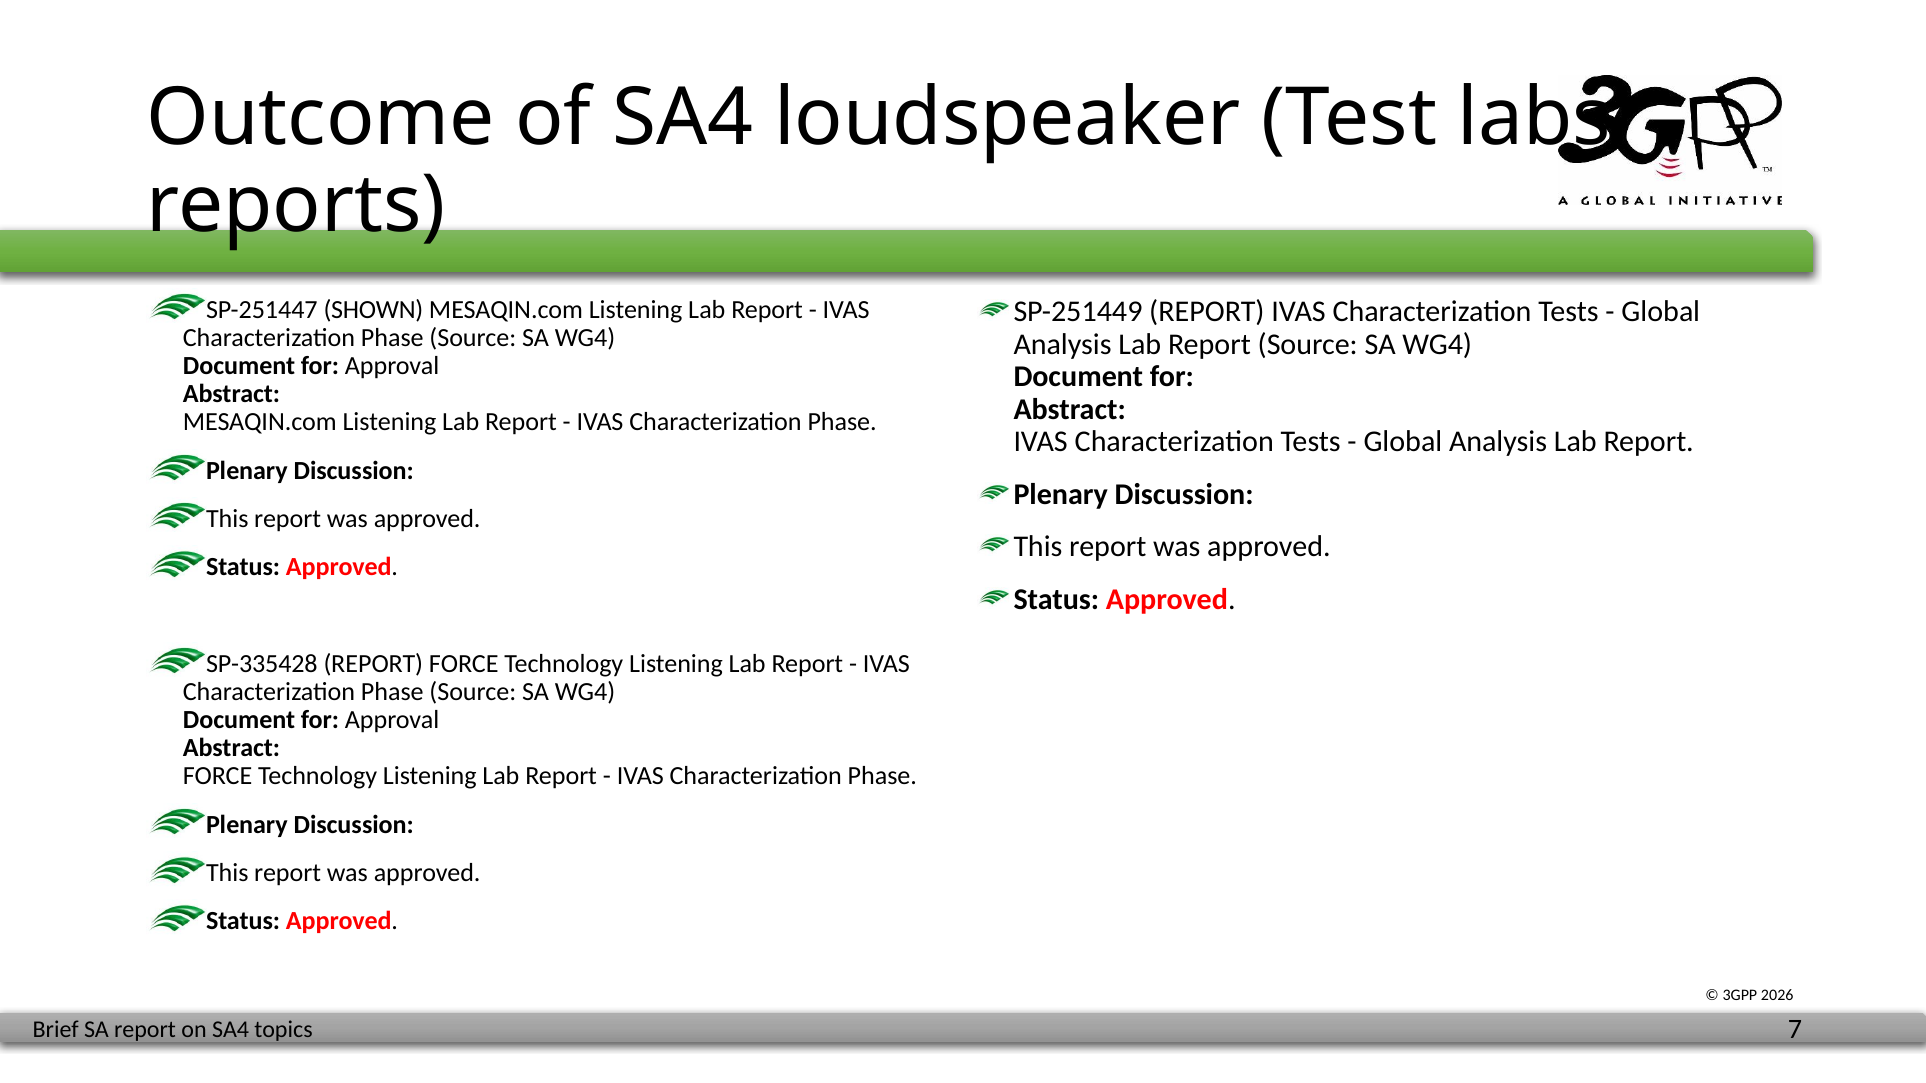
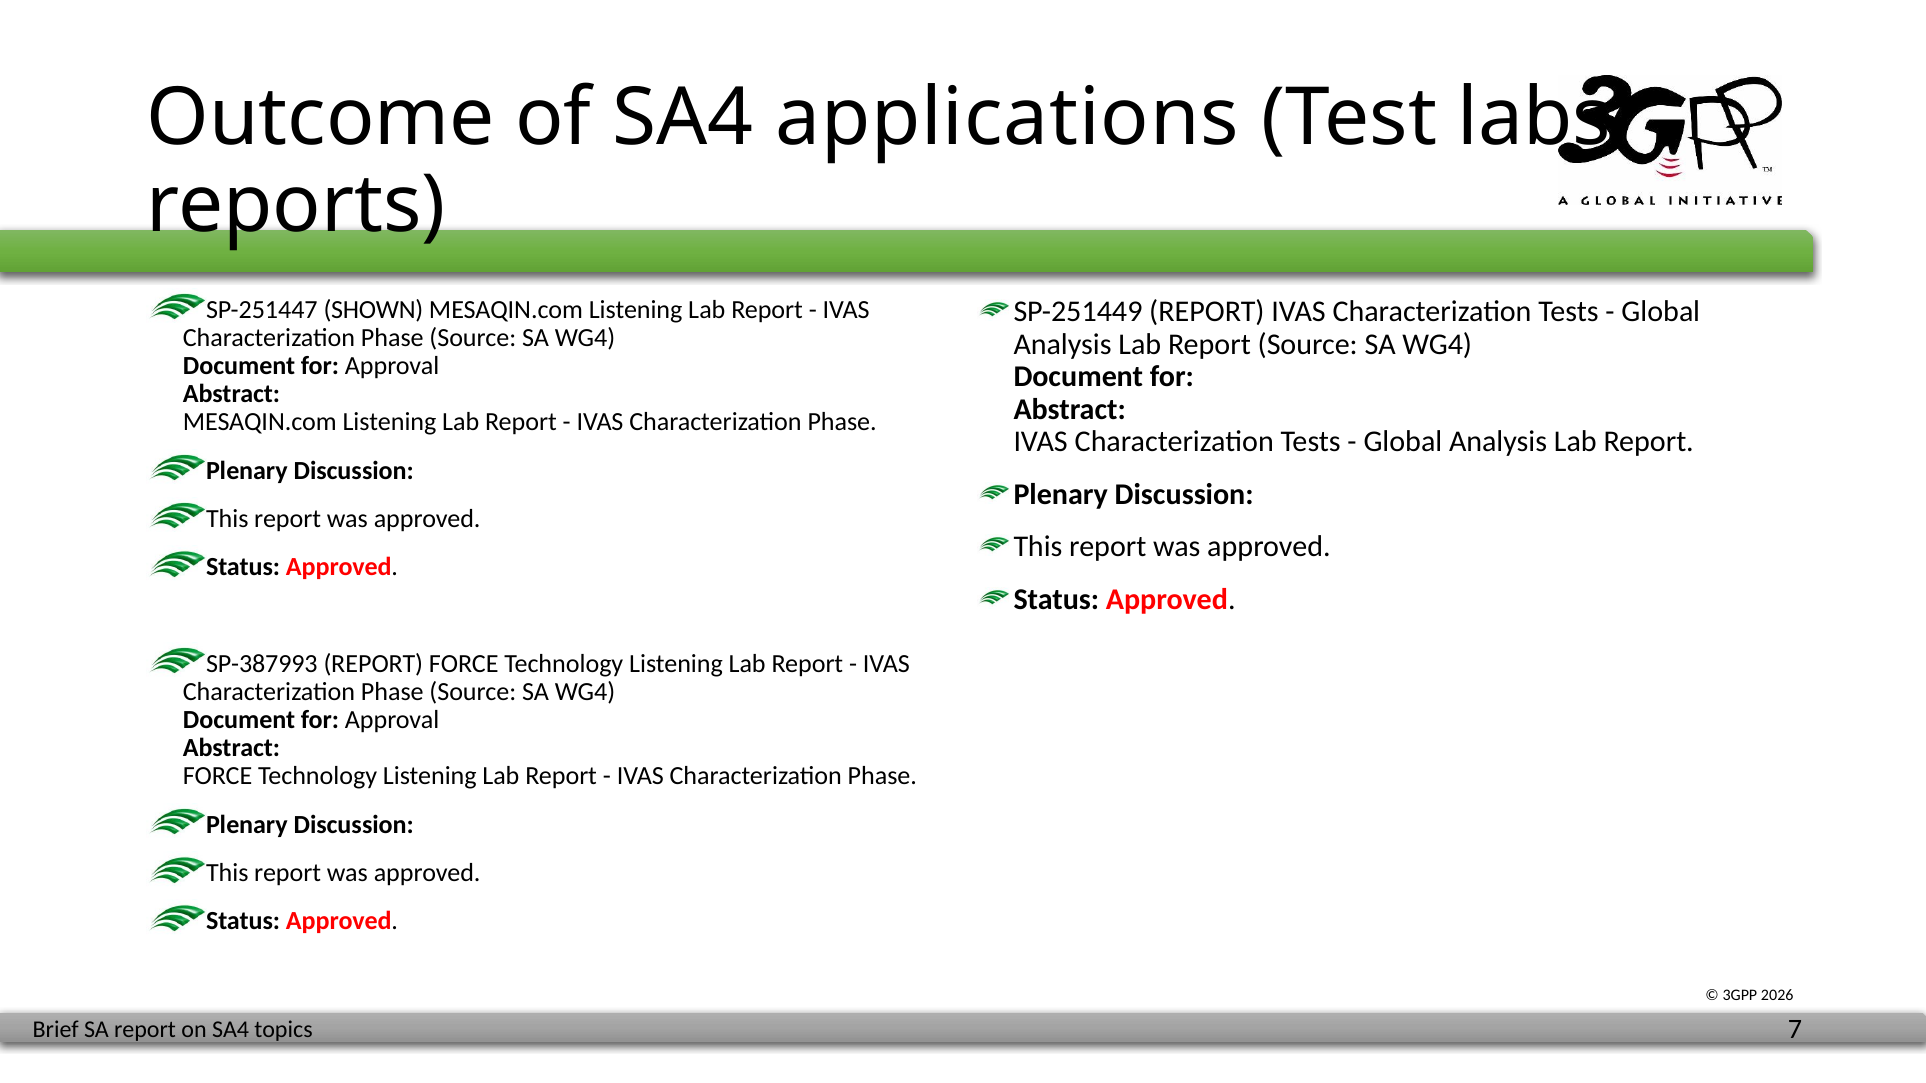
loudspeaker: loudspeaker -> applications (1007, 118)
SP-335428: SP-335428 -> SP-387993 (262, 664)
